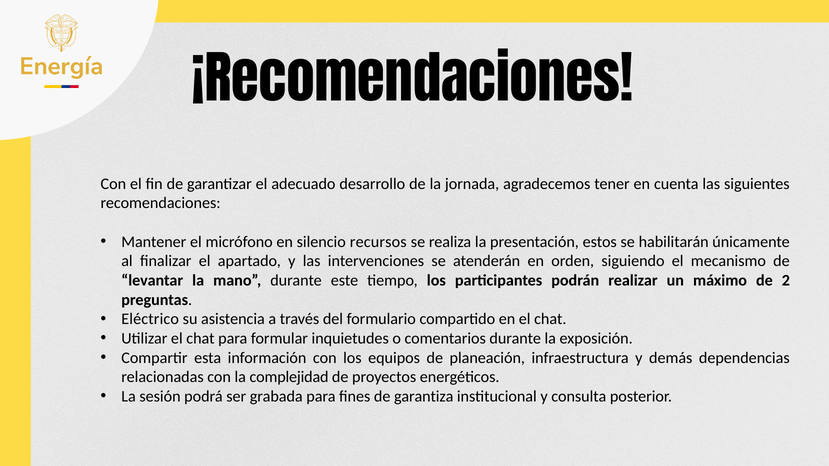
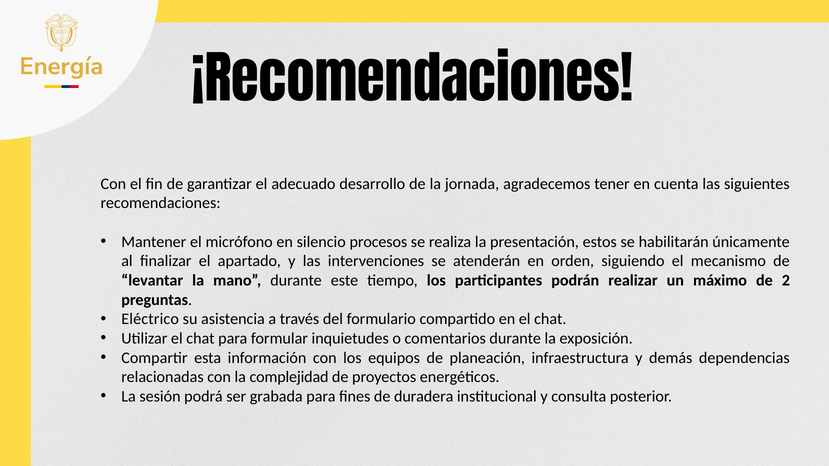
recursos: recursos -> procesos (378, 242)
garantiza: garantiza -> duradera (424, 397)
